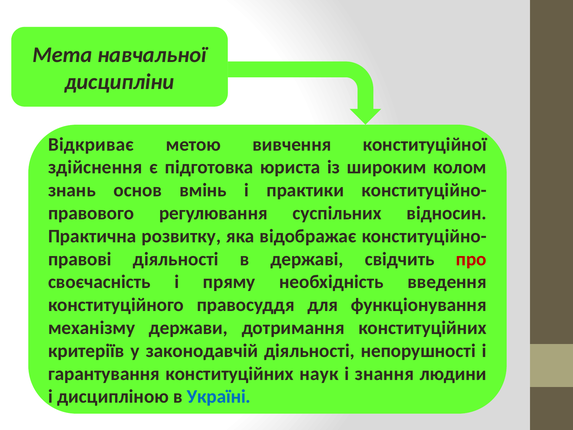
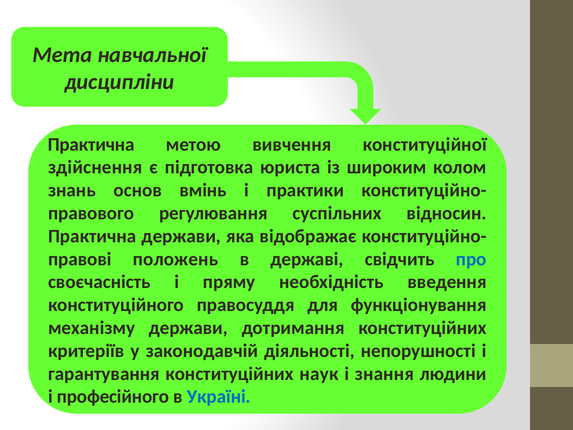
Відкриває: Відкриває -> Практична (91, 144)
Практична розвитку: розвитку -> держави (181, 236)
діяльності: діяльності -> положень (176, 259)
про colour: red -> blue (471, 259)
дисципліною: дисципліною -> професійного (113, 396)
